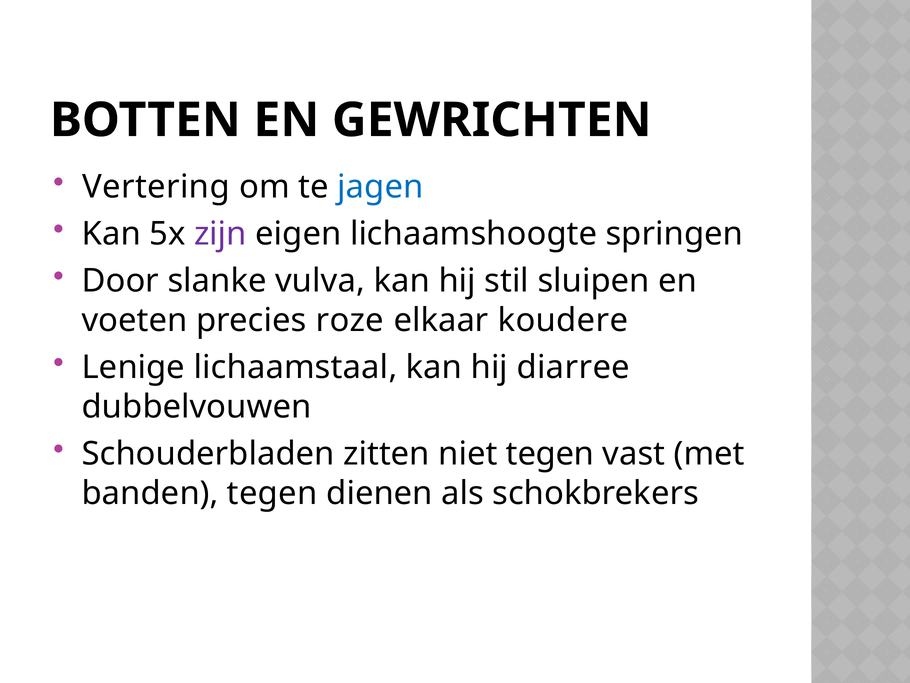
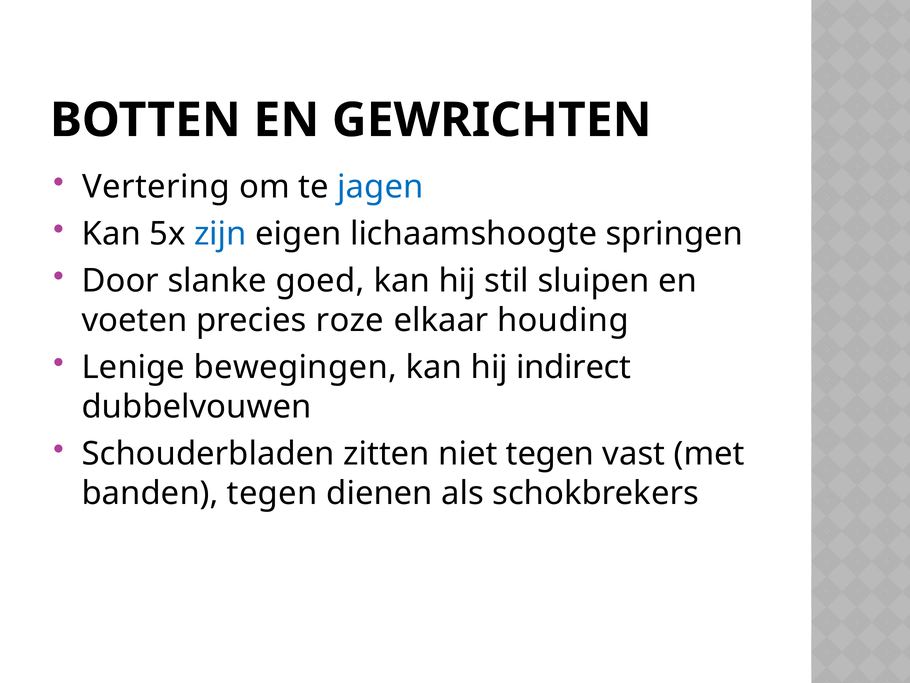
zijn colour: purple -> blue (220, 234)
vulva: vulva -> goed (320, 281)
koudere: koudere -> houding (563, 320)
lichaamstaal: lichaamstaal -> bewegingen (295, 367)
diarree: diarree -> indirect (574, 367)
